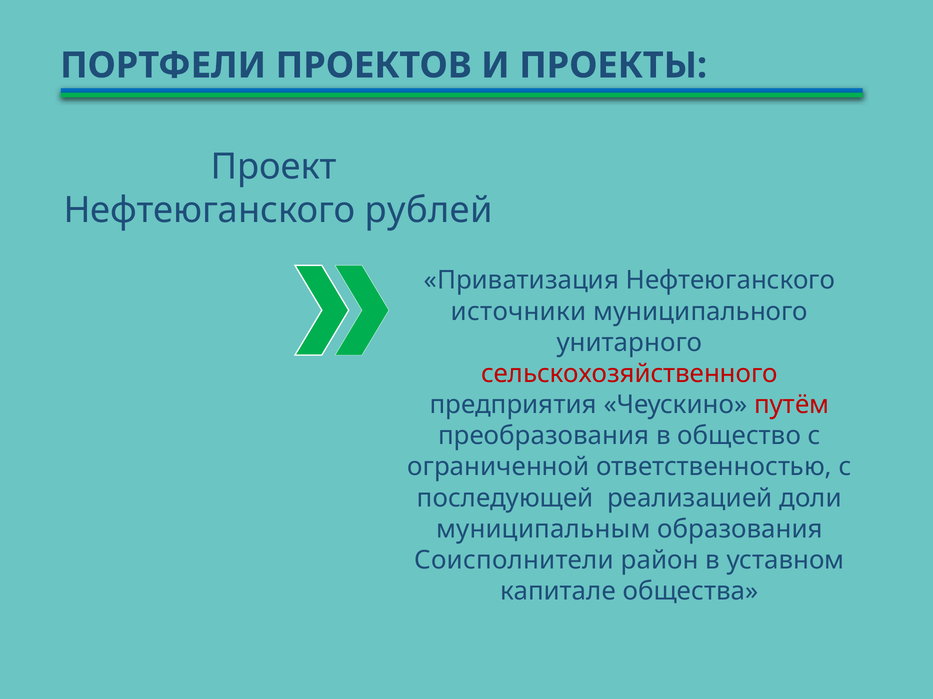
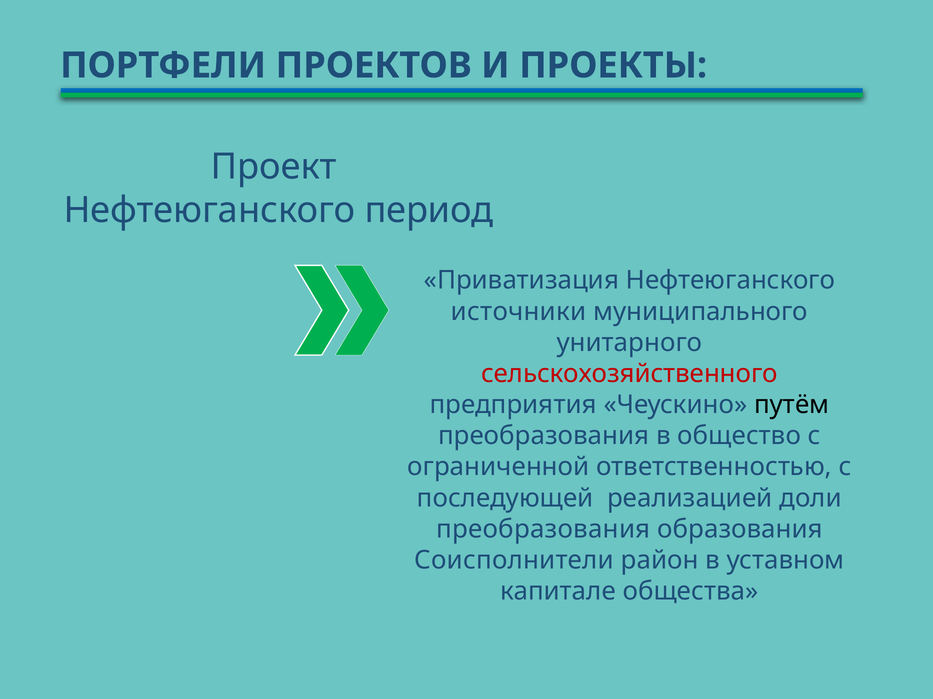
рублей: рублей -> период (429, 210)
путём colour: red -> black (792, 405)
муниципальным: муниципальным -> преобразования (543, 530)
